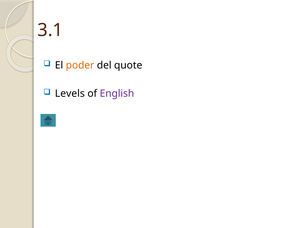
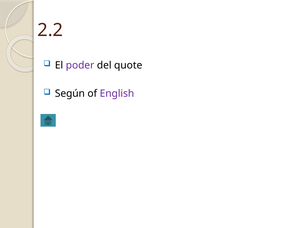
3.1: 3.1 -> 2.2 (50, 30)
poder colour: orange -> purple (80, 65)
Levels: Levels -> Según (70, 94)
